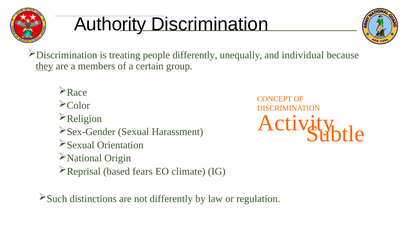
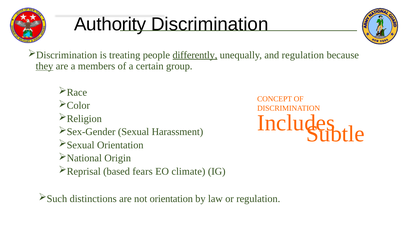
differently underline: none -> present (195, 55)
and individual: individual -> regulation (303, 55)
Activity: Activity -> Includes (296, 123)
not differently: differently -> orientation (171, 198)
